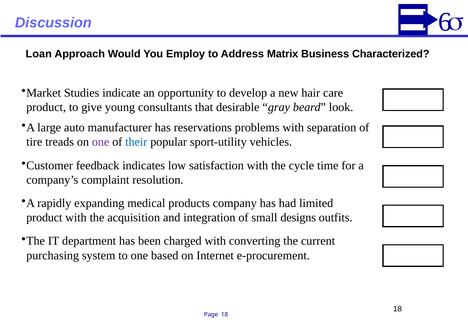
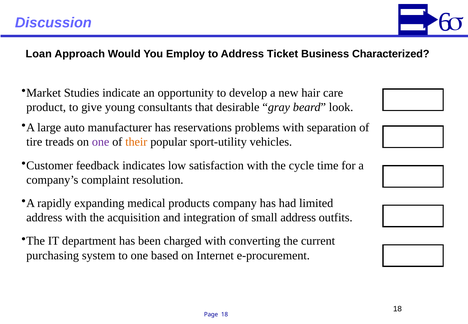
Matrix: Matrix -> Ticket (283, 54)
their colour: blue -> orange (136, 142)
product: product -> address (44, 218)
small designs: designs -> address (298, 218)
